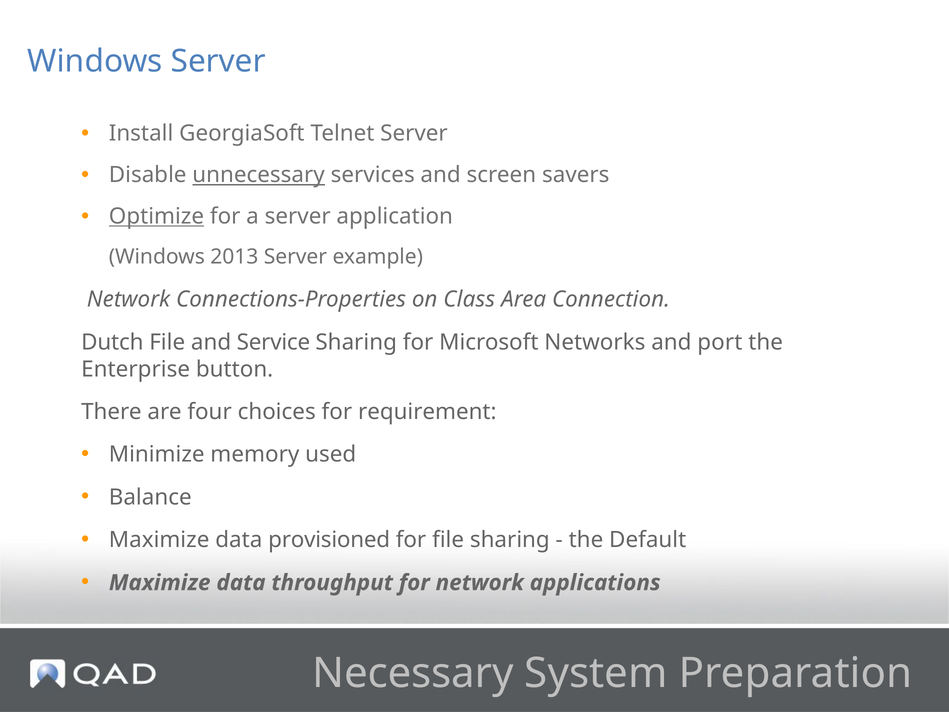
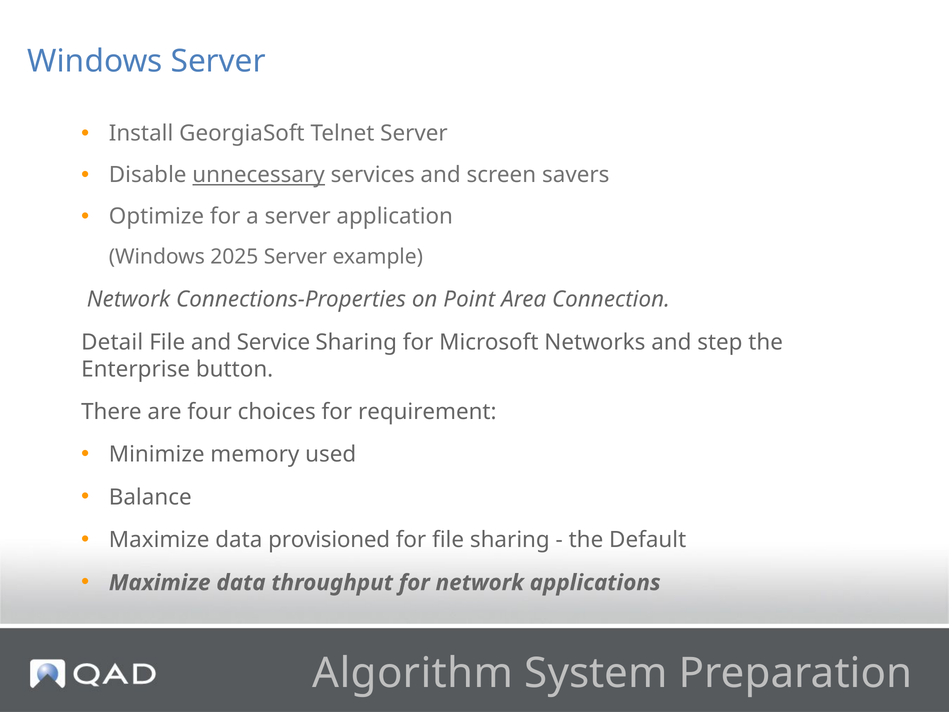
Optimize underline: present -> none (156, 216)
2013: 2013 -> 2025 (234, 257)
Class: Class -> Point (469, 299)
Dutch: Dutch -> Detail (112, 342)
port: port -> step (720, 342)
Necessary: Necessary -> Algorithm (413, 673)
